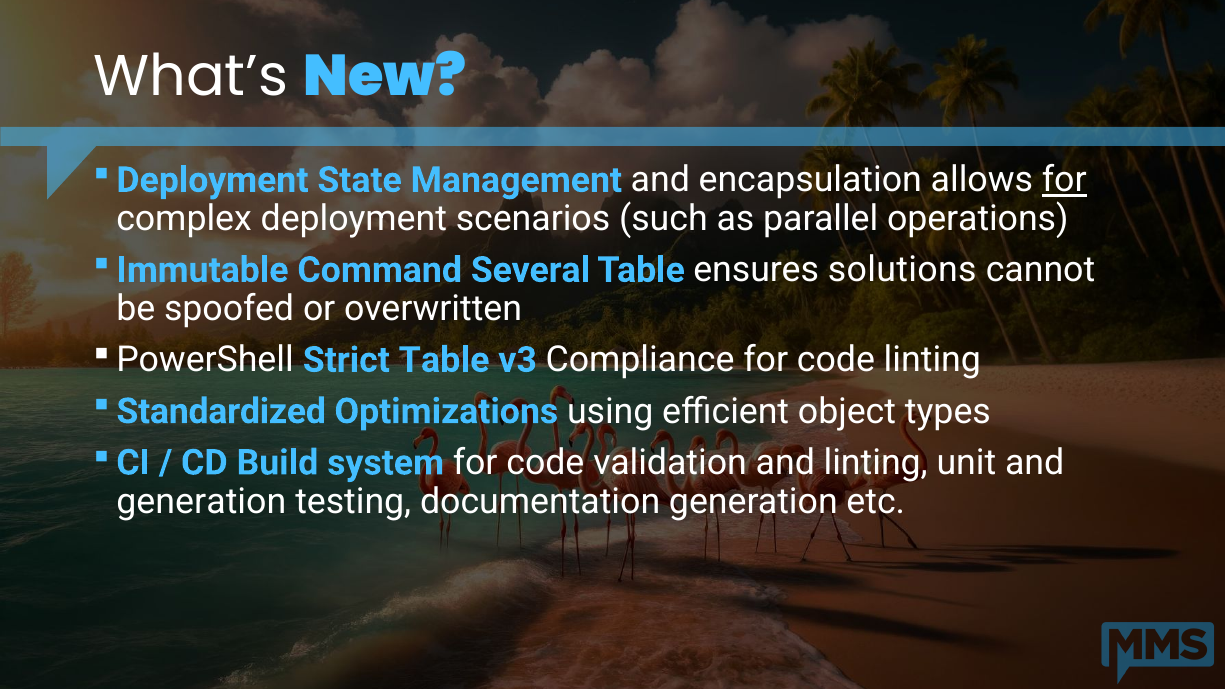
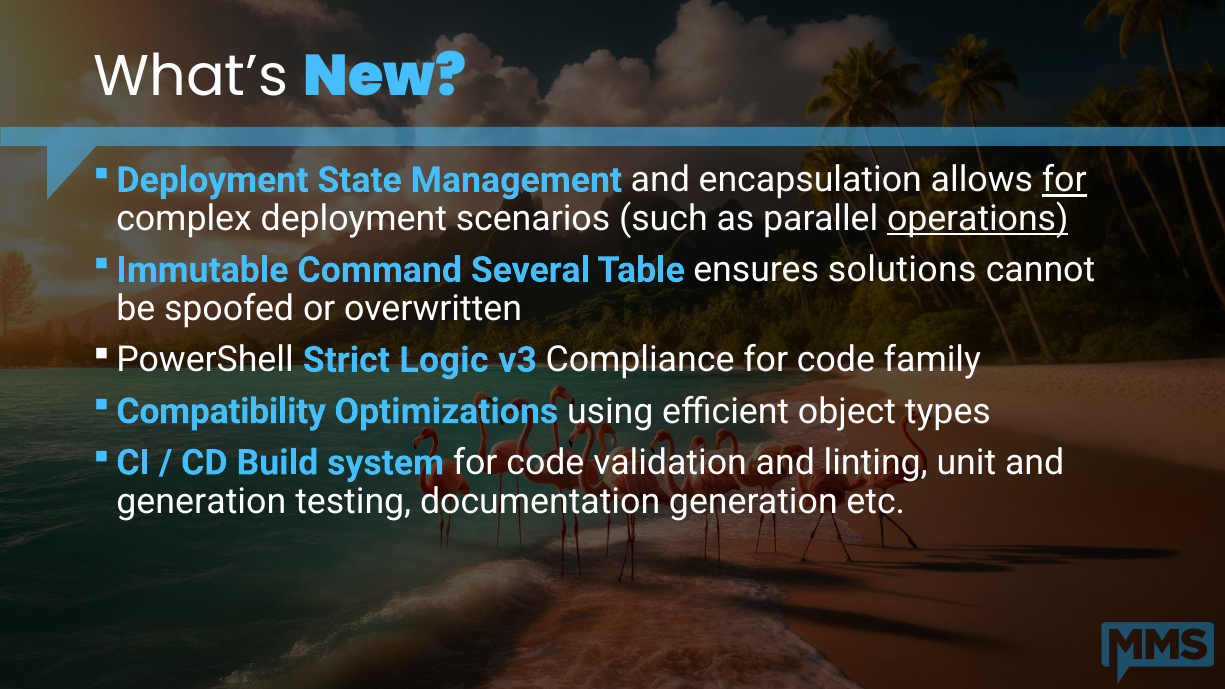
operations underline: none -> present (978, 219)
Strict Table: Table -> Logic (444, 360)
code linting: linting -> family (932, 360)
Standardized: Standardized -> Compatibility (221, 411)
